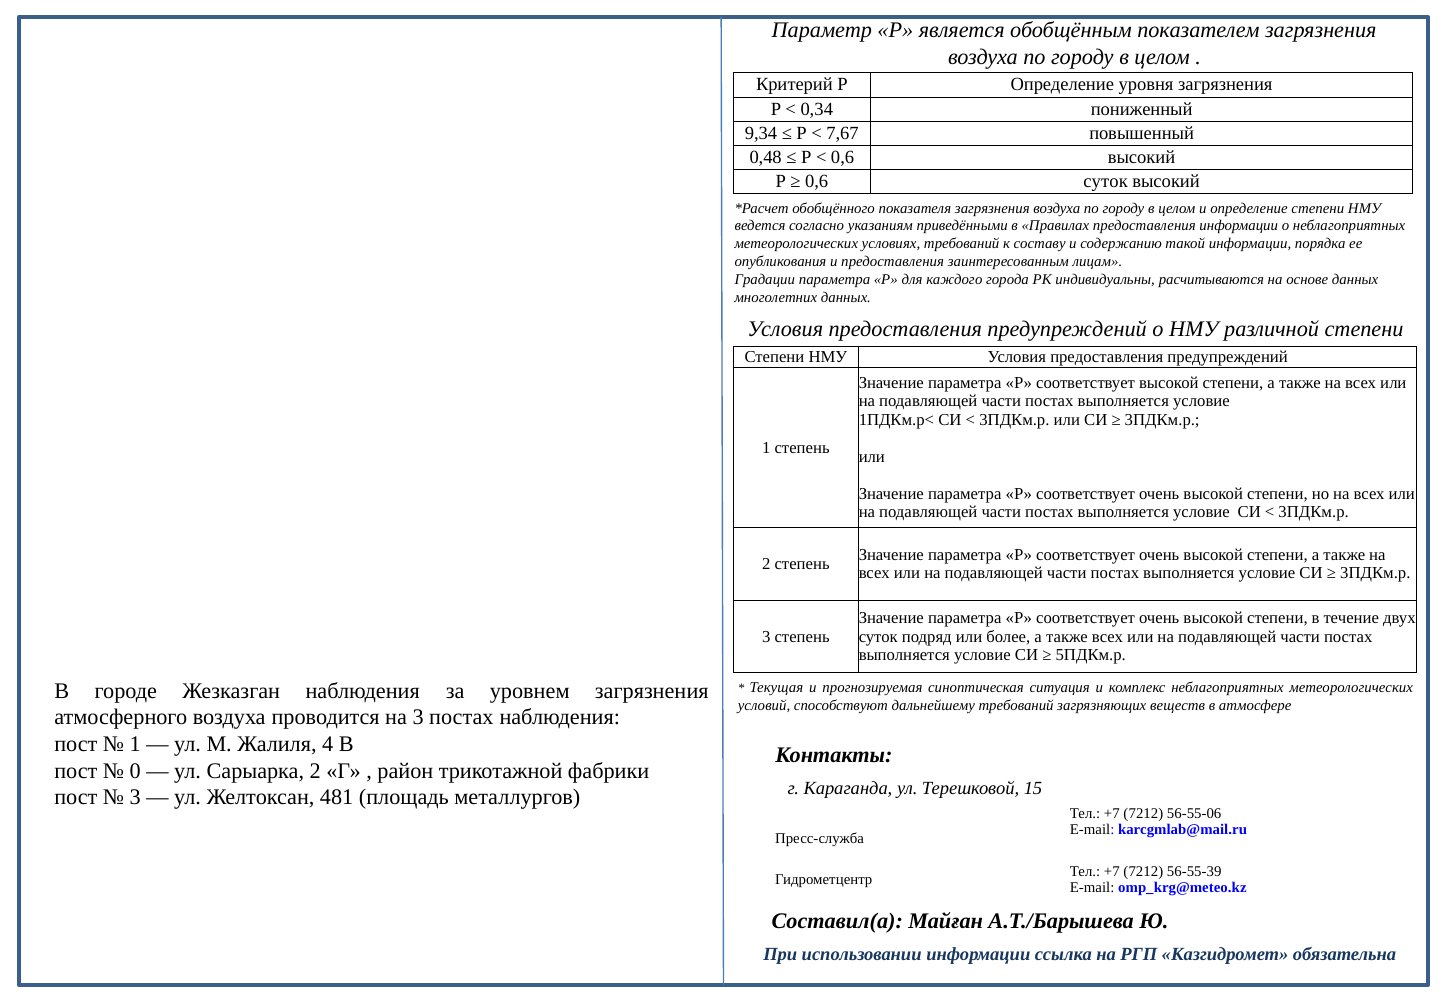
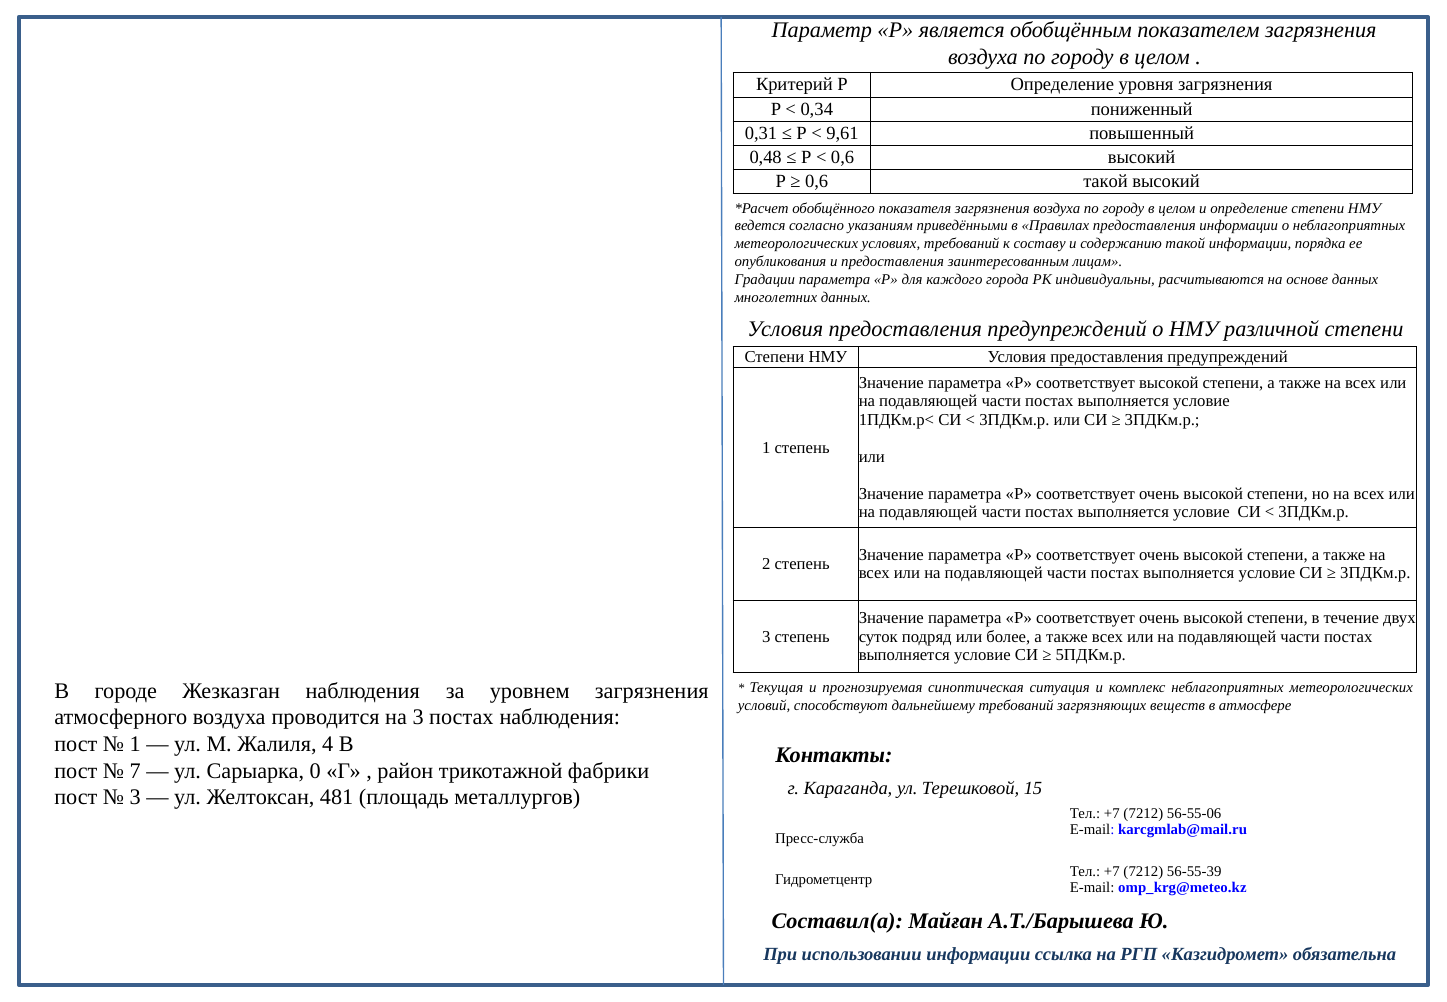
9,34: 9,34 -> 0,31 (761, 133)
7,67: 7,67 -> 9,61 (843, 133)
0,6 суток: суток -> такой (1106, 181)
0: 0 -> 7 (135, 771)
Сарыарка 2: 2 -> 0 (315, 771)
